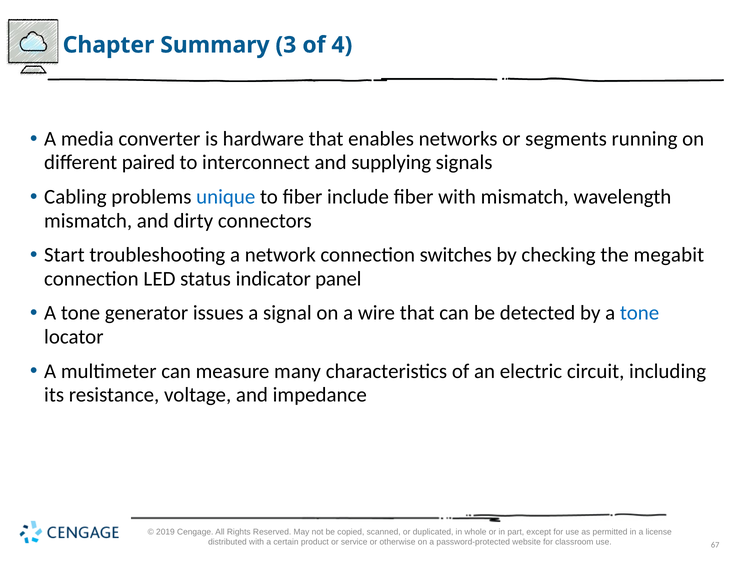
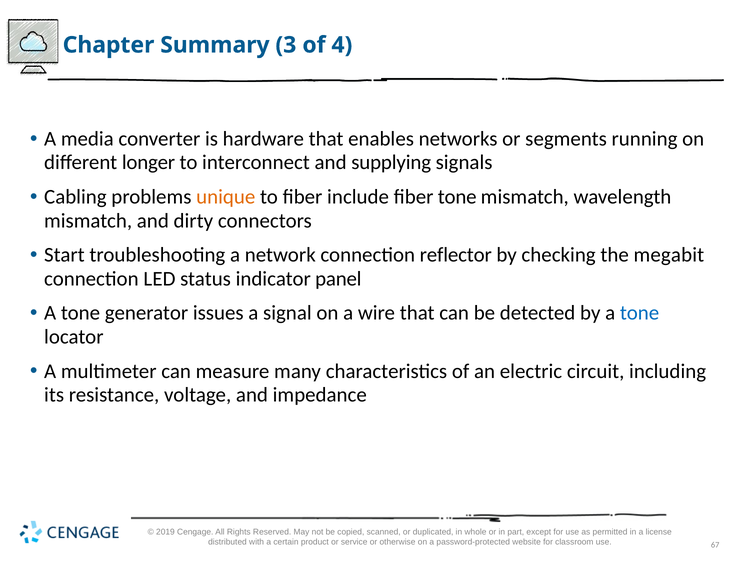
paired: paired -> longer (149, 163)
unique colour: blue -> orange (226, 197)
fiber with: with -> tone (457, 197)
switches: switches -> reflector (456, 255)
